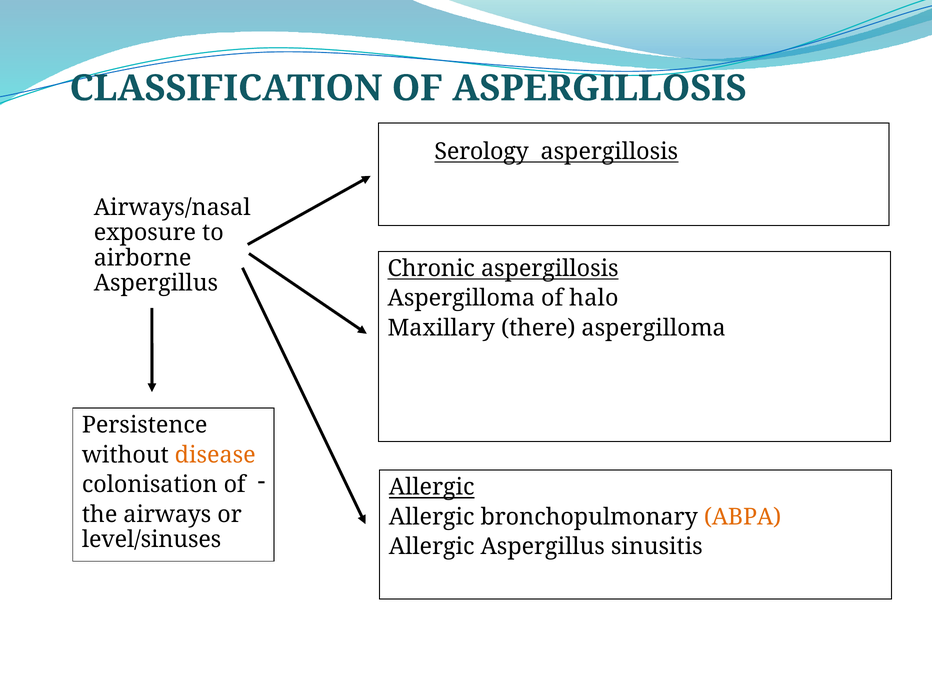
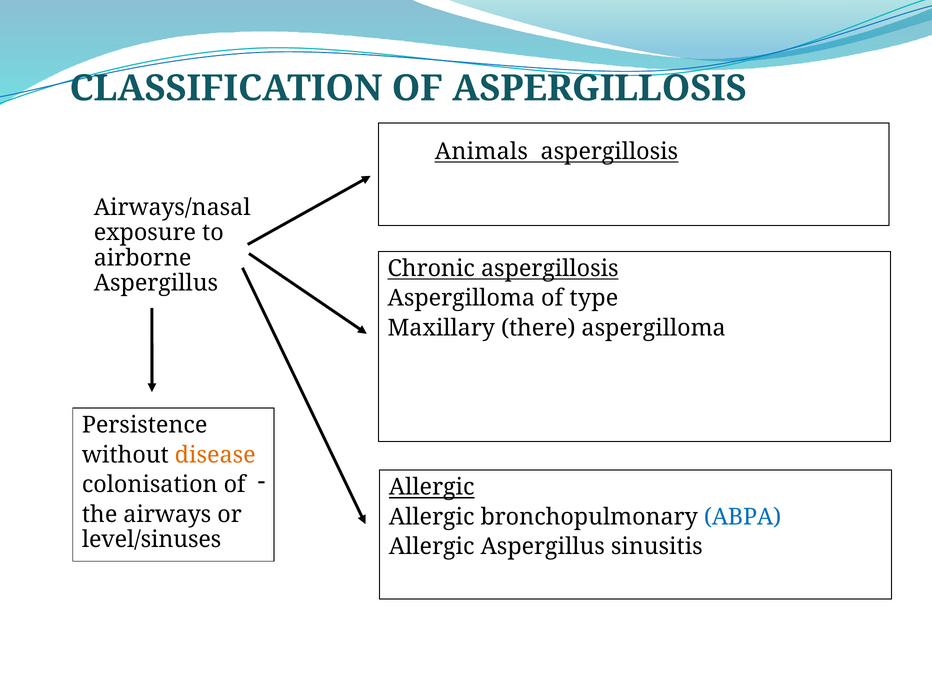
Serology: Serology -> Animals (481, 151)
halo: halo -> type (594, 298)
ABPA colour: orange -> blue (743, 517)
